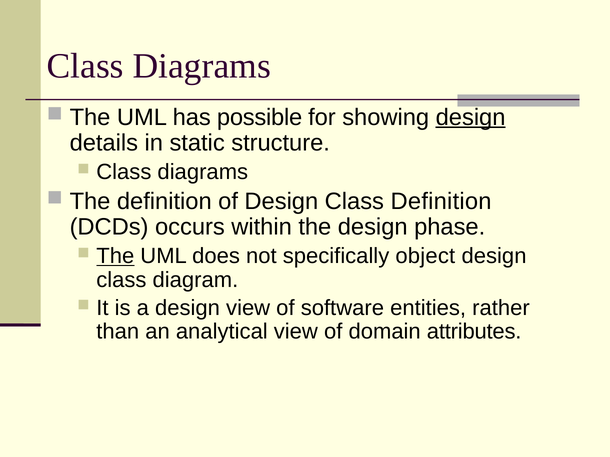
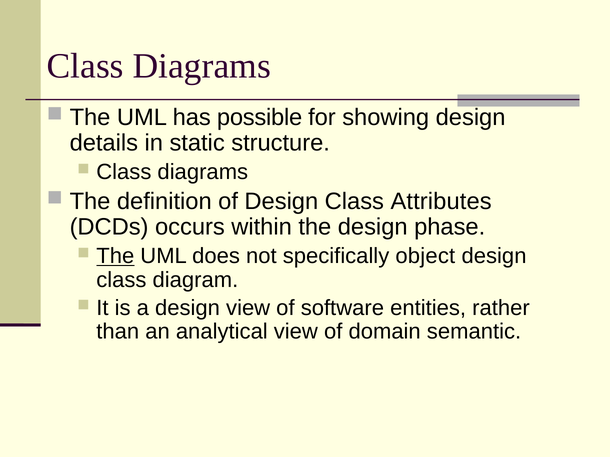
design underline: present -> none (471, 117)
Class Definition: Definition -> Attributes (441, 202)
attributes: attributes -> semantic (474, 332)
